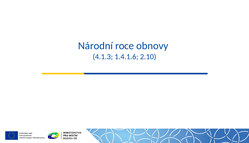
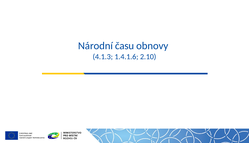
roce: roce -> času (125, 46)
